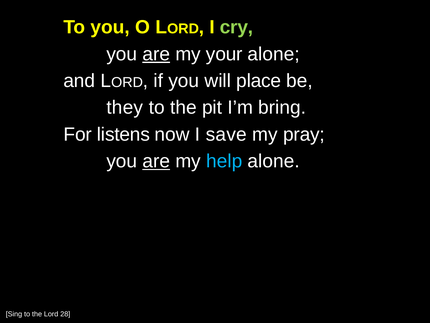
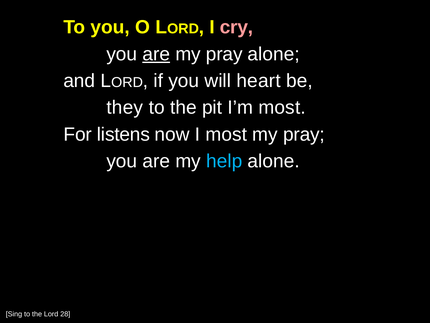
cry colour: light green -> pink (237, 27)
your: your -> pray (224, 54)
place: place -> heart (259, 81)
I’m bring: bring -> most (282, 107)
I save: save -> most (226, 134)
are underline: present -> none (156, 161)
